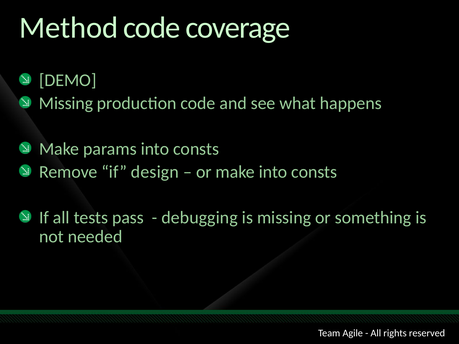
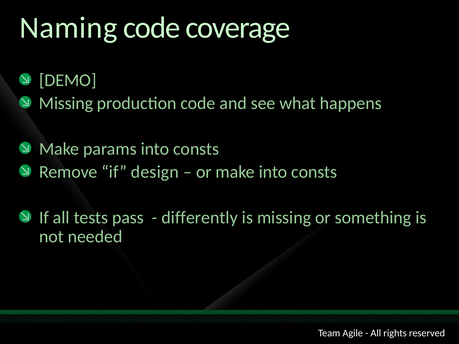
Method: Method -> Naming (68, 28)
debugging: debugging -> differently (200, 218)
